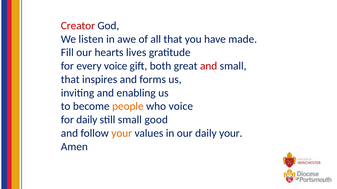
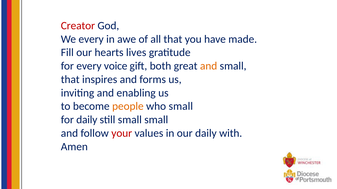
We listen: listen -> every (91, 39)
and colour: red -> orange (209, 66)
who voice: voice -> small (181, 107)
small good: good -> small (156, 120)
your colour: orange -> red (122, 134)
daily your: your -> with (231, 134)
